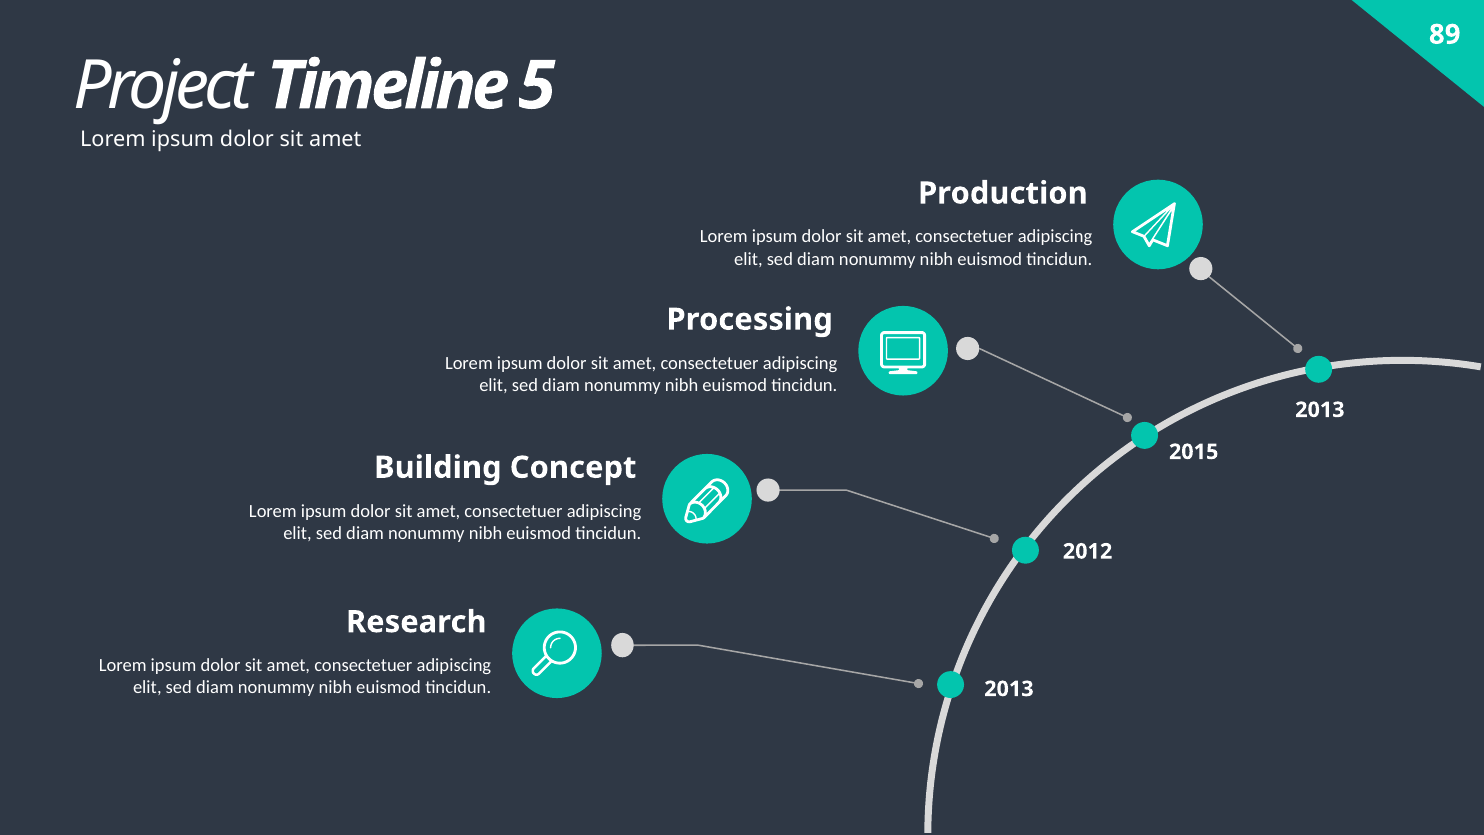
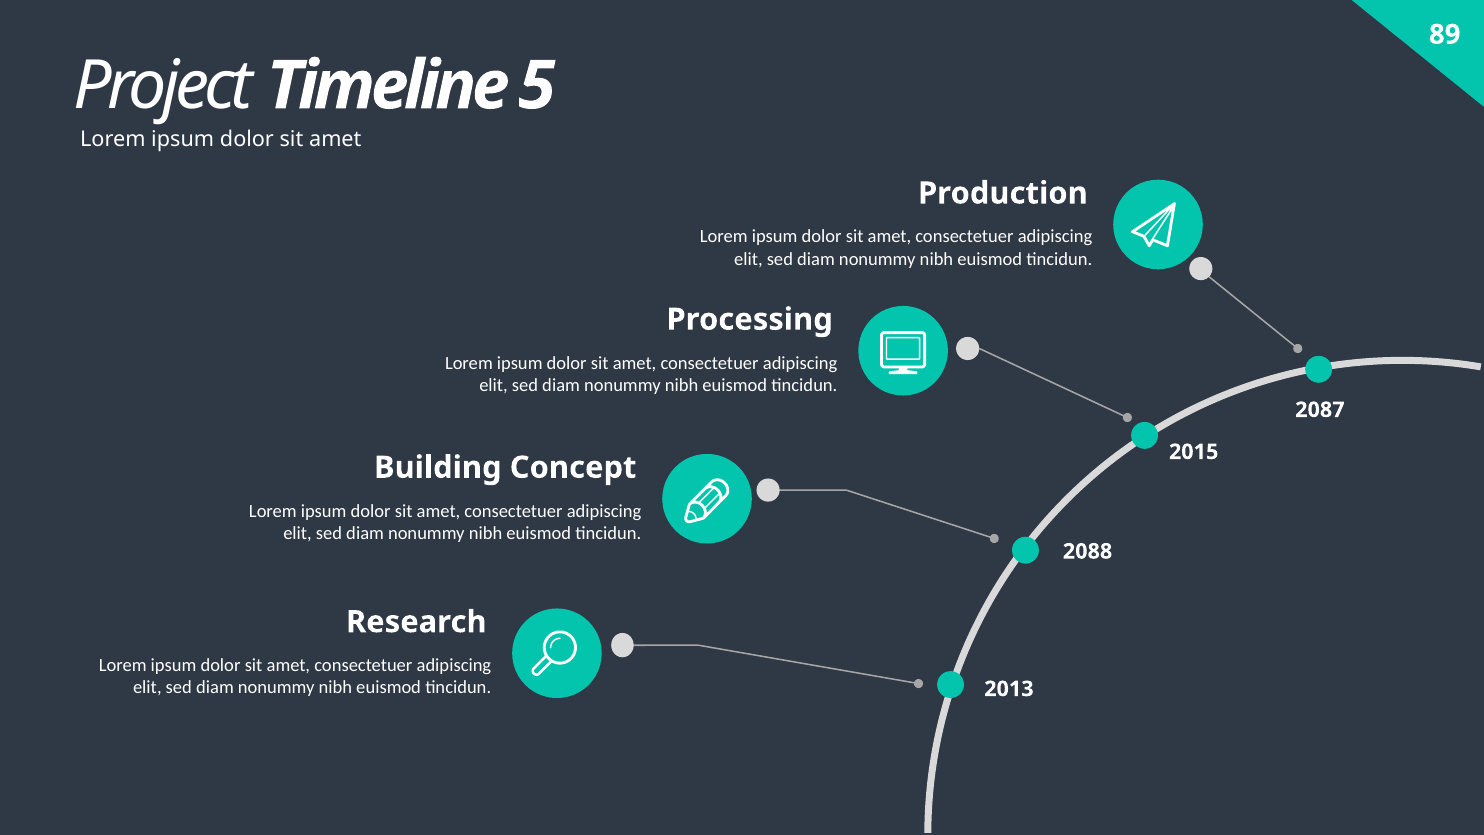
2013: 2013 -> 2087 (1320, 410)
2012: 2012 -> 2088 (1088, 551)
